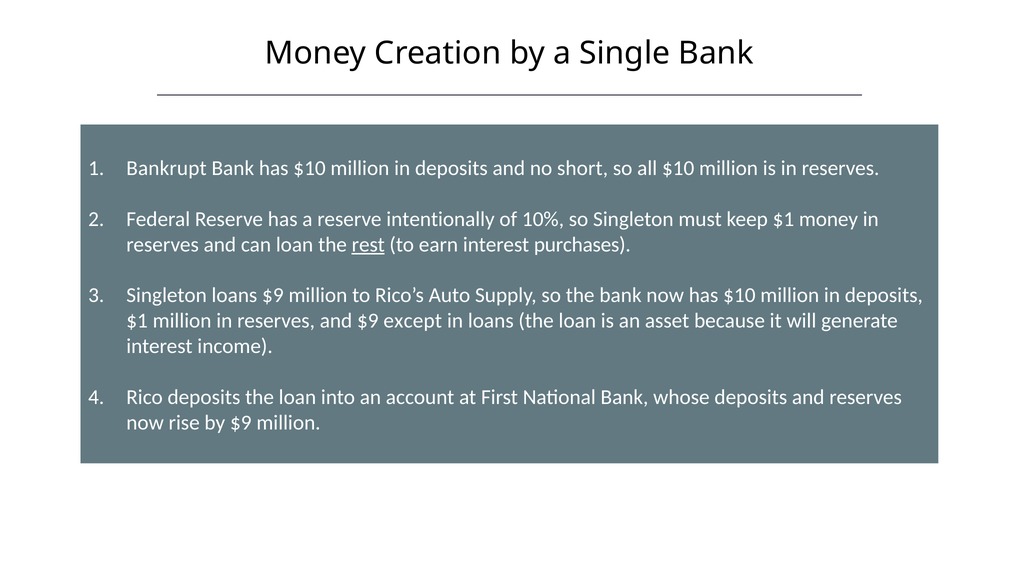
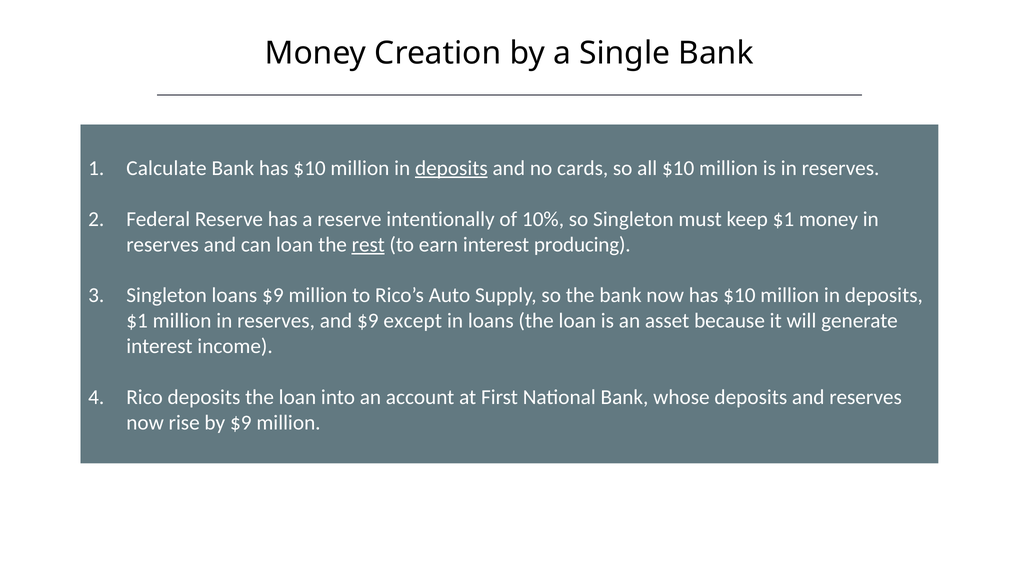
Bankrupt: Bankrupt -> Calculate (166, 168)
deposits underline: none -> present (451, 168)
short: short -> cards (583, 168)
purchases: purchases -> producing (582, 245)
